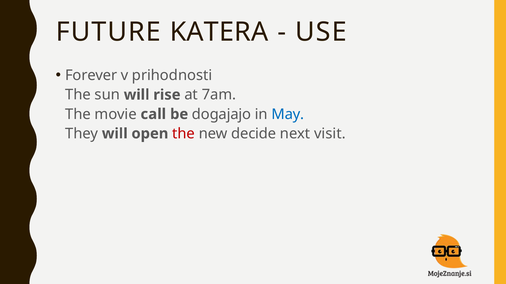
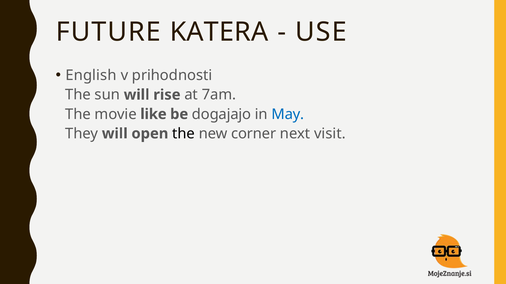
Forever: Forever -> English (91, 76)
call: call -> like (153, 114)
the colour: red -> black (184, 134)
decide: decide -> corner (254, 134)
